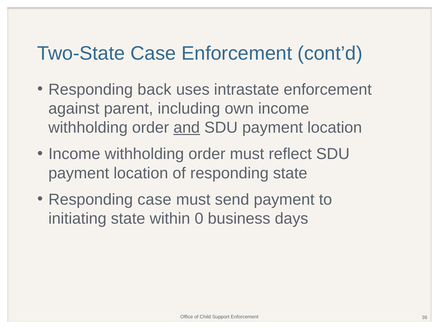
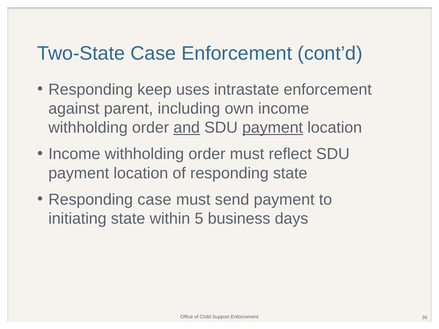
back: back -> keep (155, 90)
payment underline: none -> present (273, 128)
0: 0 -> 5 (199, 219)
